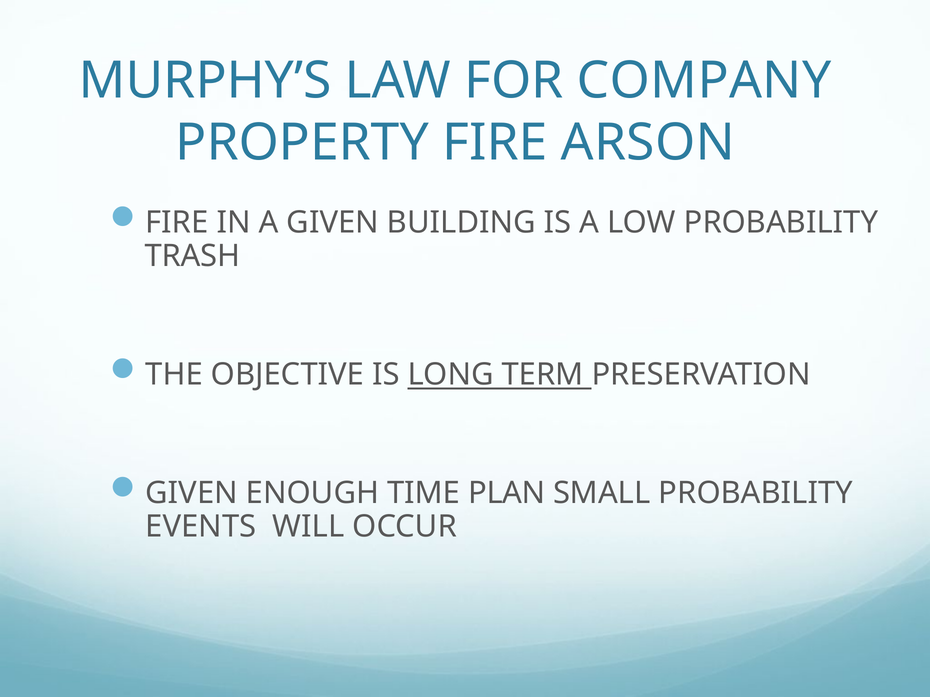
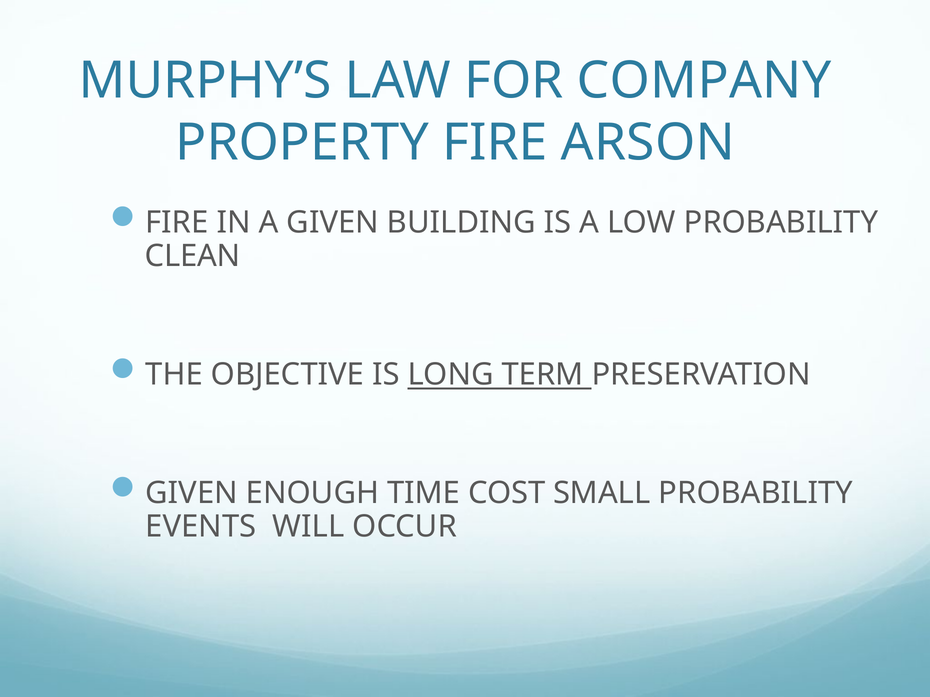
TRASH: TRASH -> CLEAN (193, 256)
PLAN: PLAN -> COST (507, 493)
